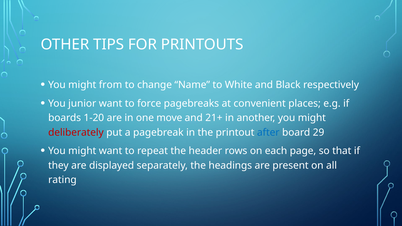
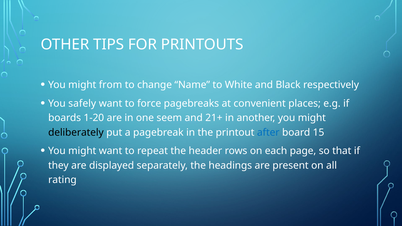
junior: junior -> safely (82, 103)
move: move -> seem (169, 118)
deliberately colour: red -> black (76, 132)
29: 29 -> 15 (319, 132)
